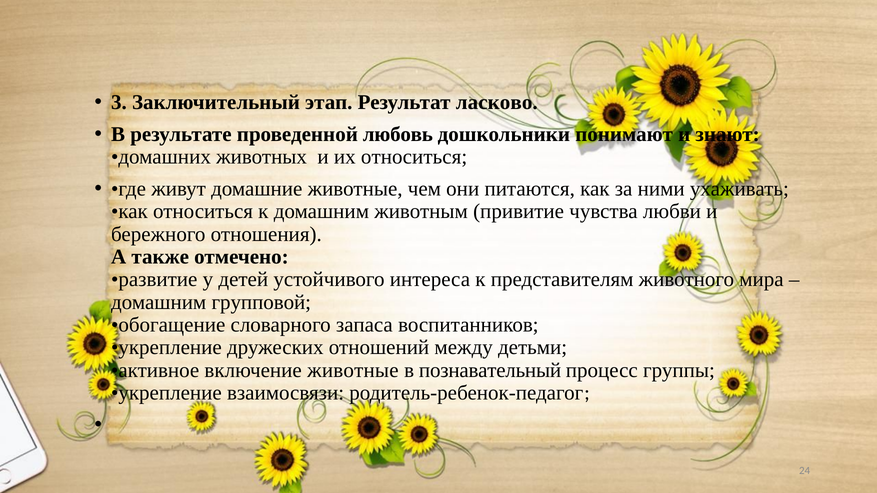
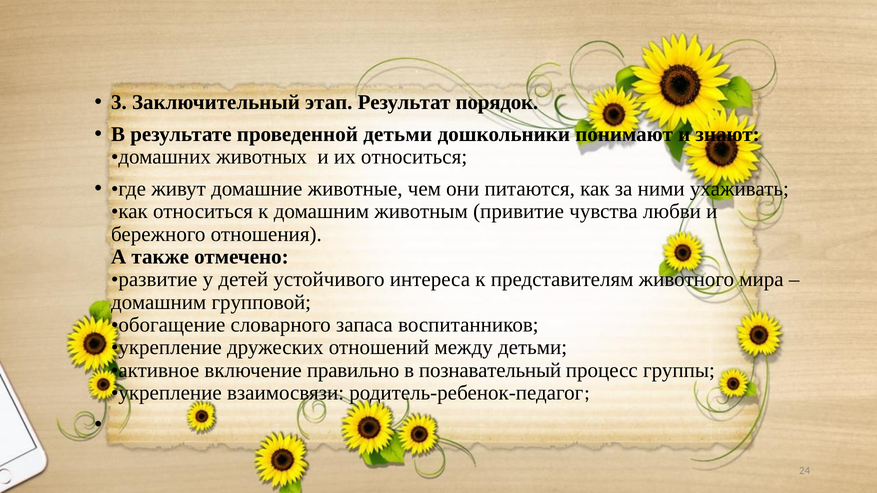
ласково: ласково -> порядок (497, 103)
проведенной любовь: любовь -> детьми (398, 134)
включение животные: животные -> правильно (353, 370)
